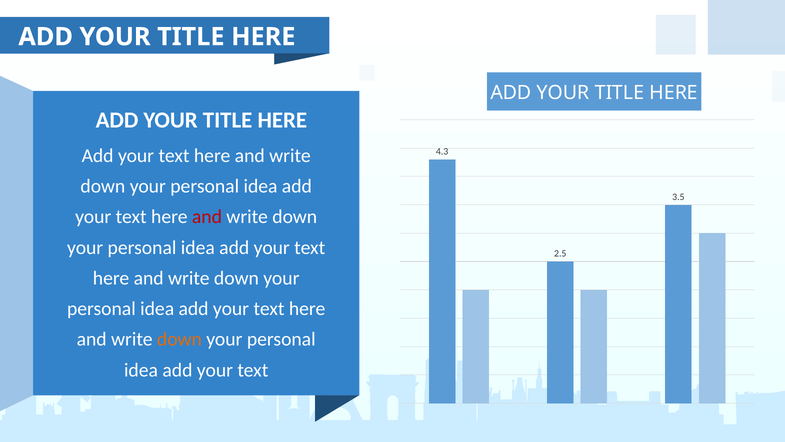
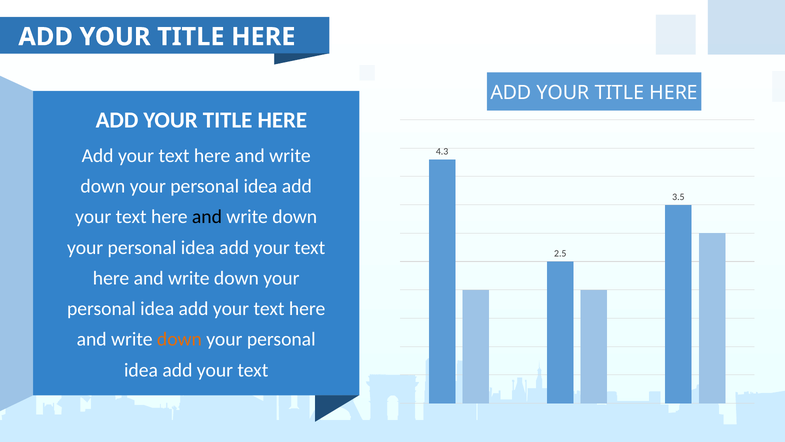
and colour: red -> black (207, 217)
